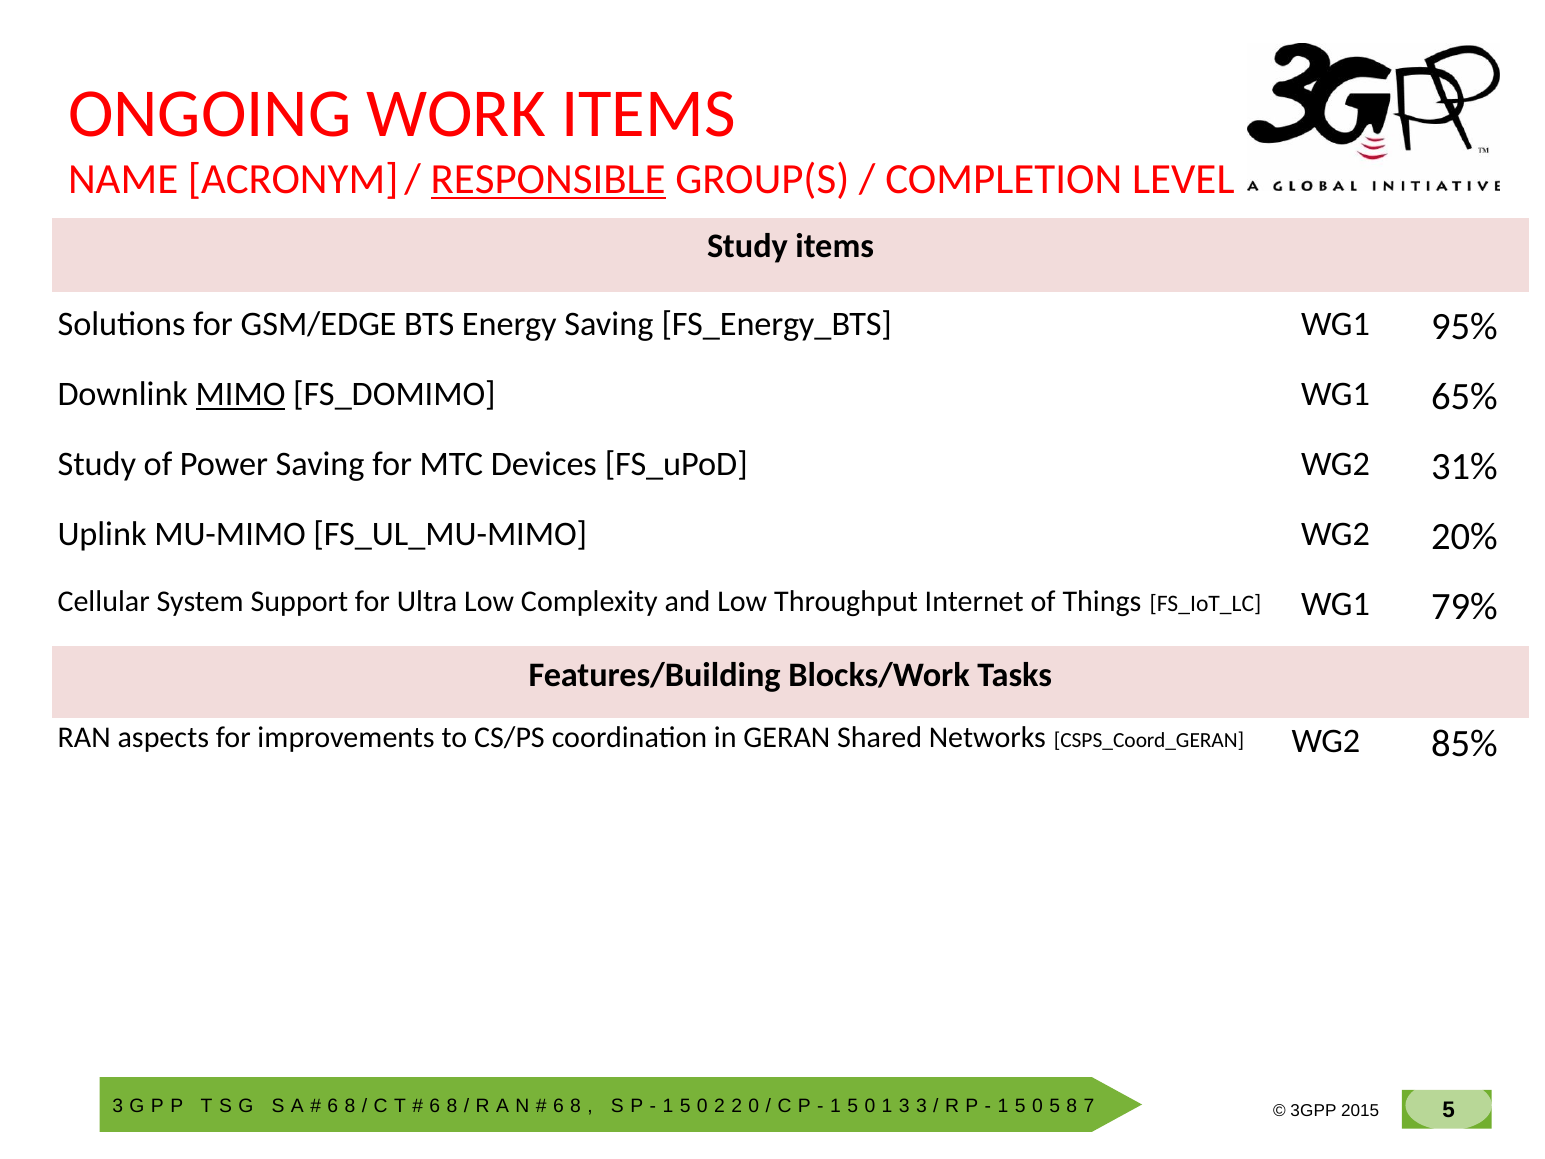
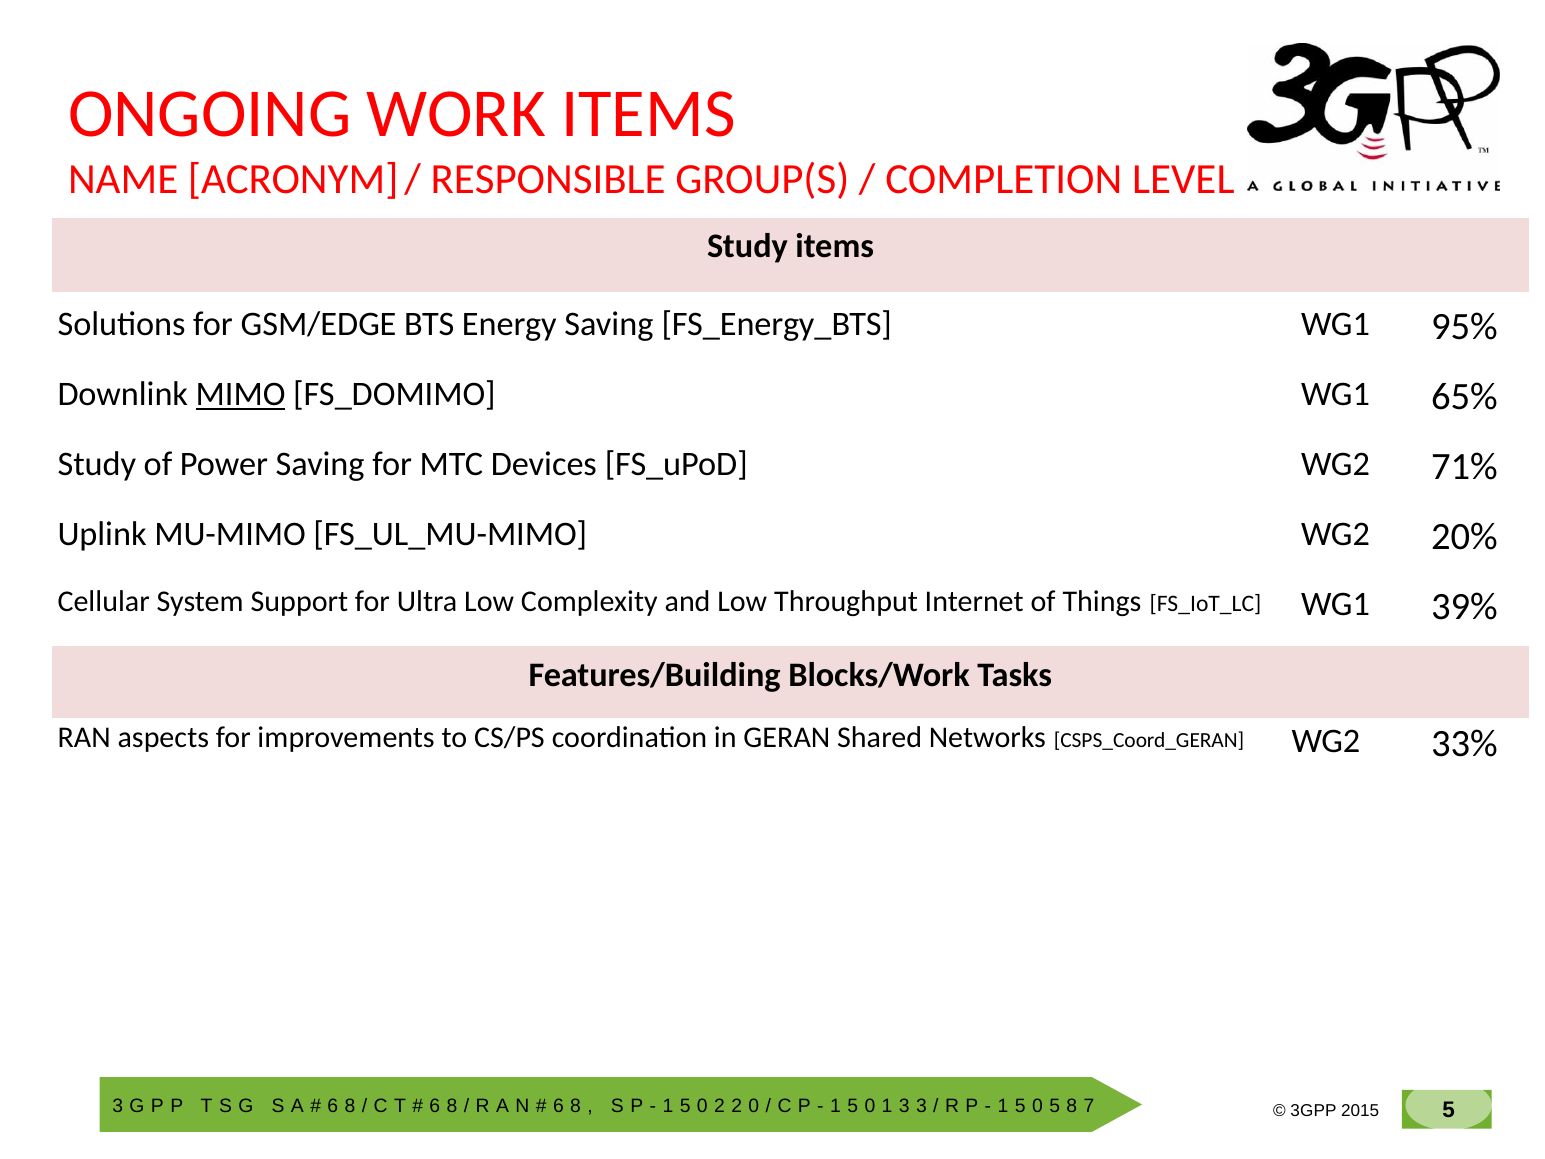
RESPONSIBLE underline: present -> none (548, 179)
31%: 31% -> 71% (1464, 467)
79%: 79% -> 39% (1464, 607)
85%: 85% -> 33% (1464, 743)
